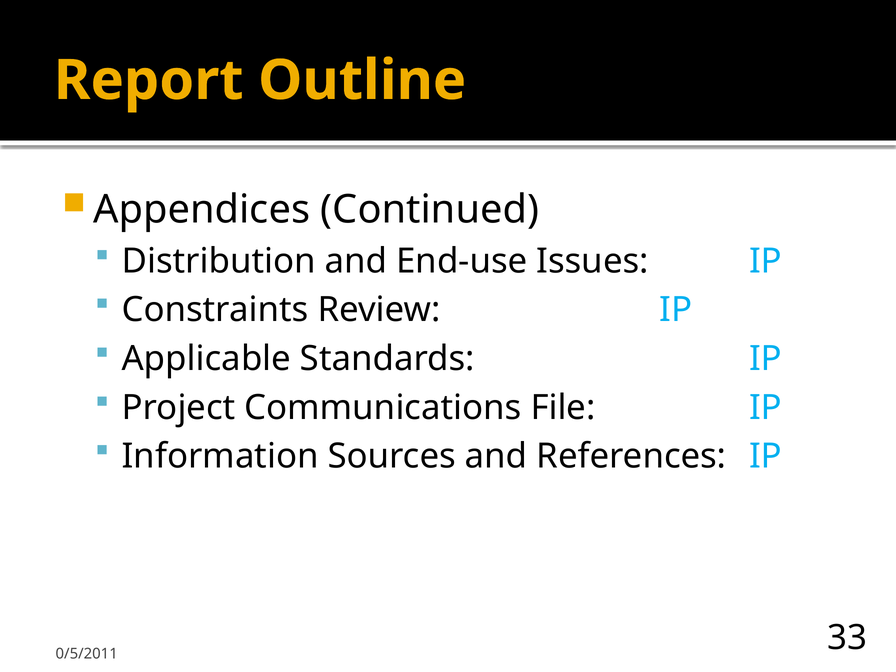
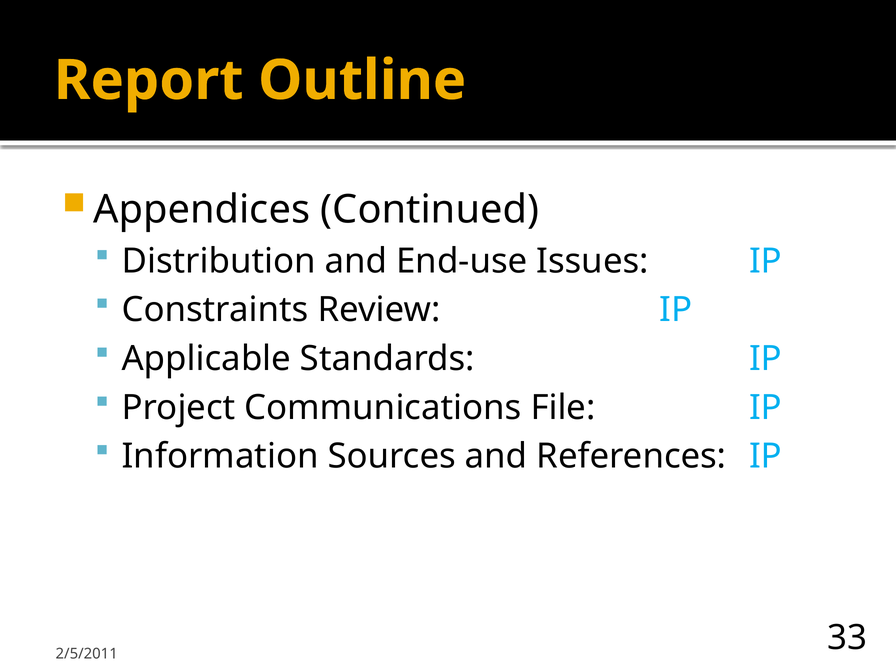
0/5/2011: 0/5/2011 -> 2/5/2011 (87, 654)
